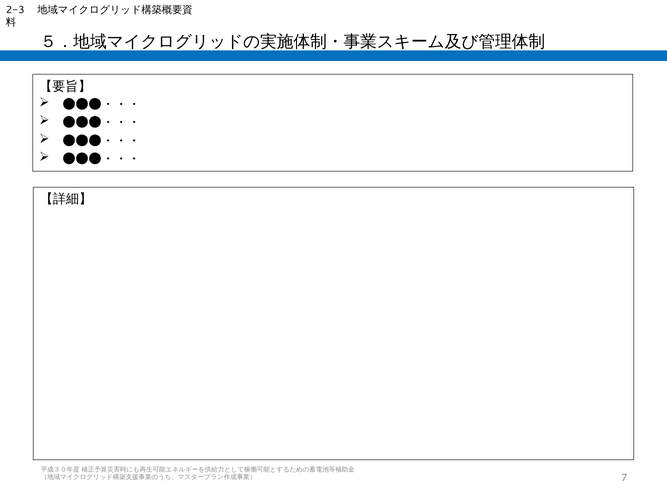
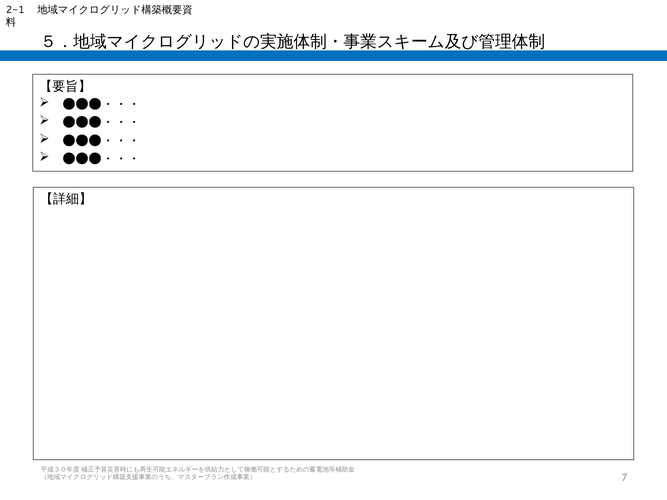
2-3: 2-3 -> 2-1 (15, 10)
